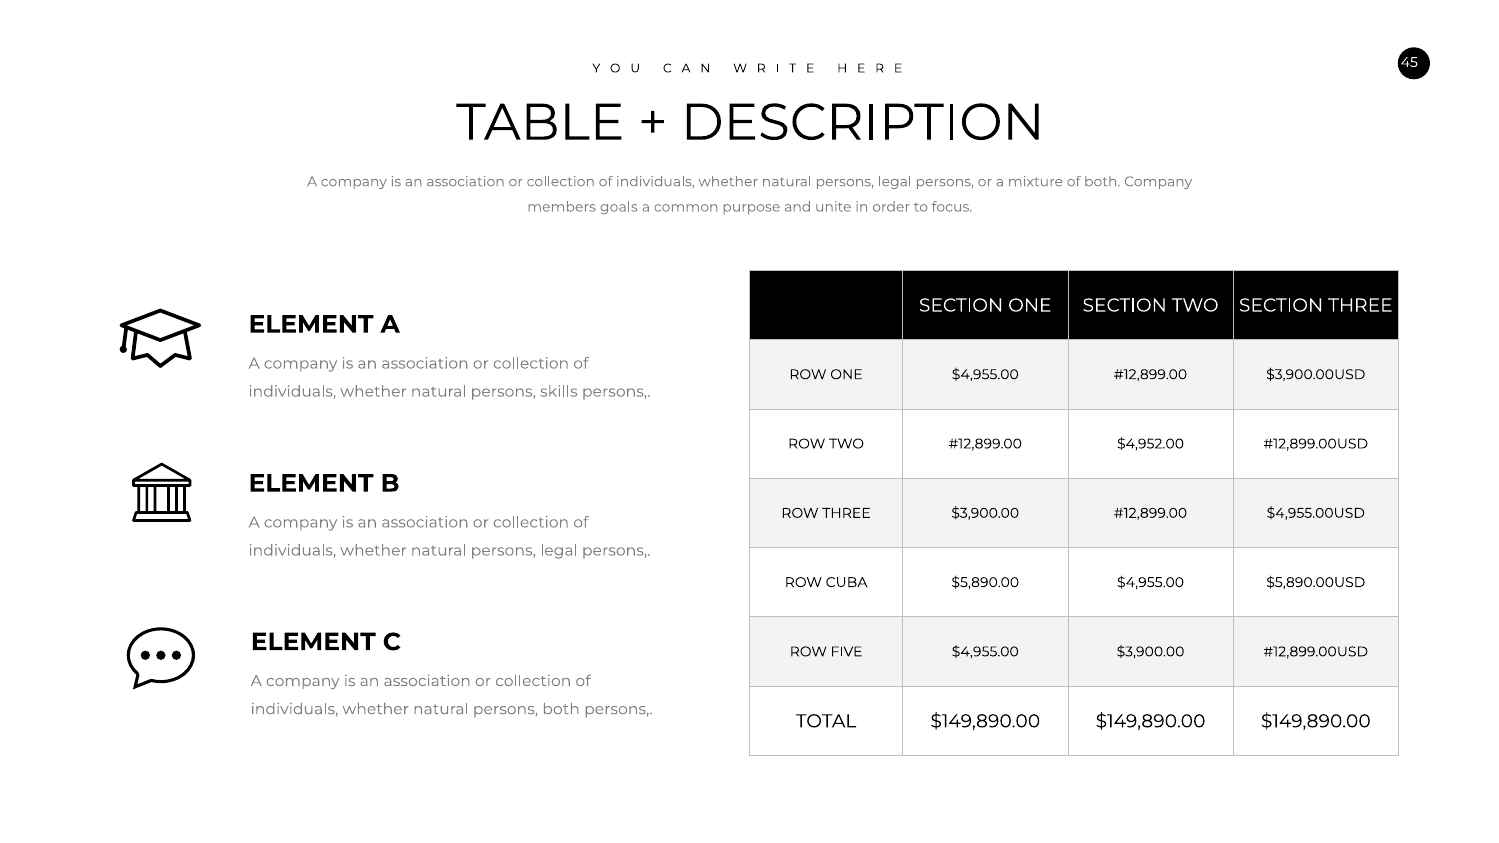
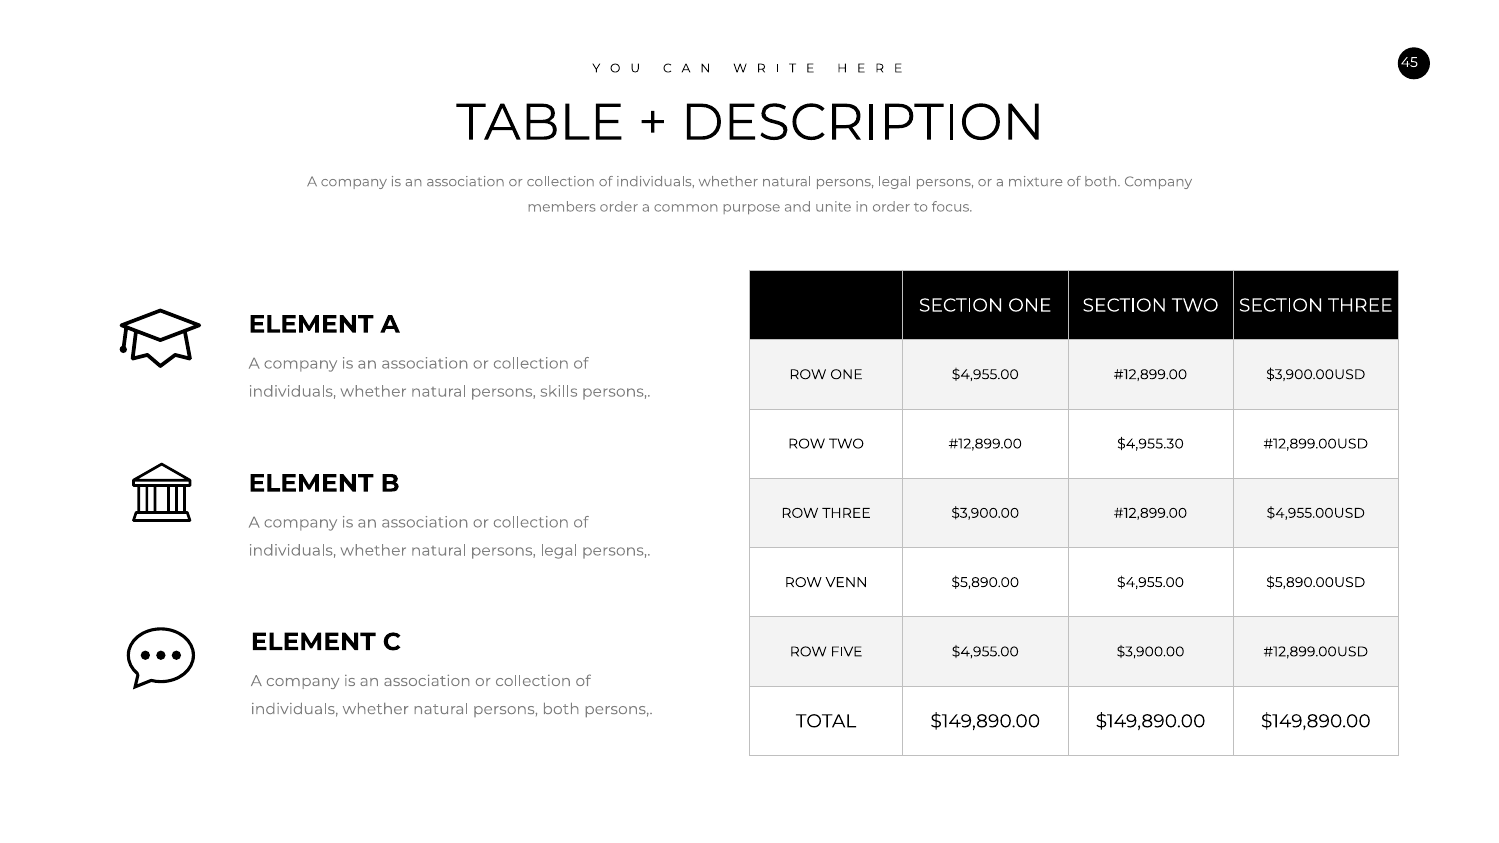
members goals: goals -> order (619, 207)
$4,952.00: $4,952.00 -> $4,955.30 (1150, 444)
CUBA: CUBA -> VENN (847, 583)
